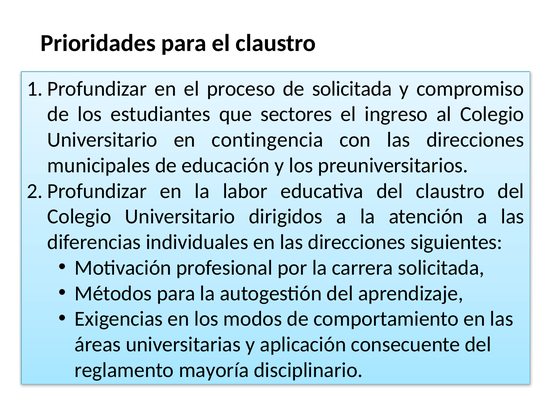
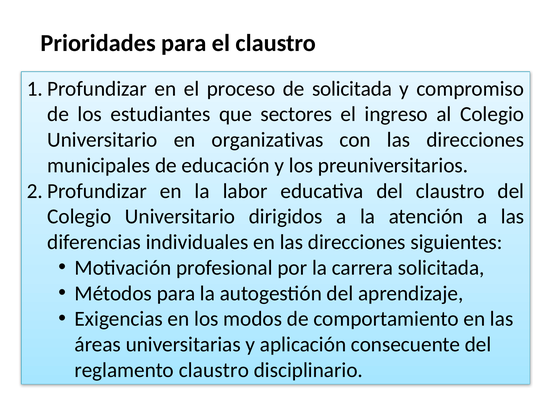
contingencia: contingencia -> organizativas (268, 140)
reglamento mayoría: mayoría -> claustro (214, 369)
